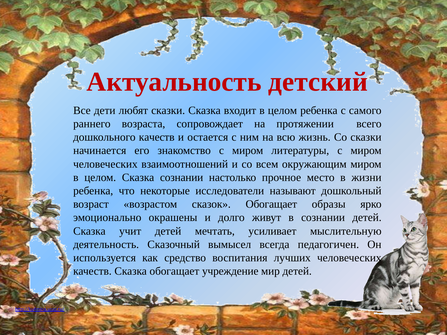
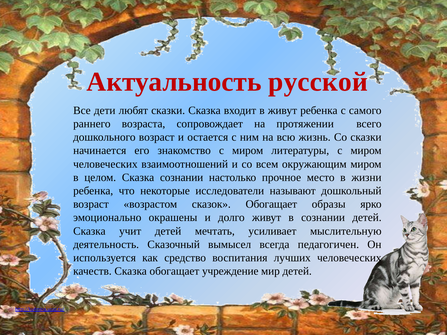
детский: детский -> русской (318, 82)
входит в целом: целом -> живут (282, 110)
дошкольного качеств: качеств -> возраст (157, 137)
